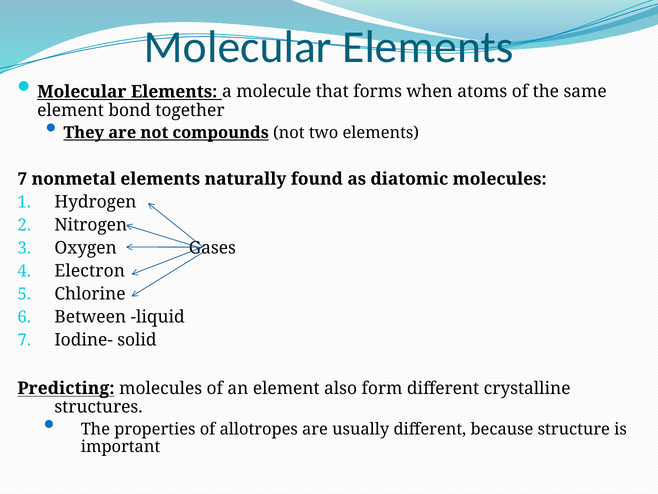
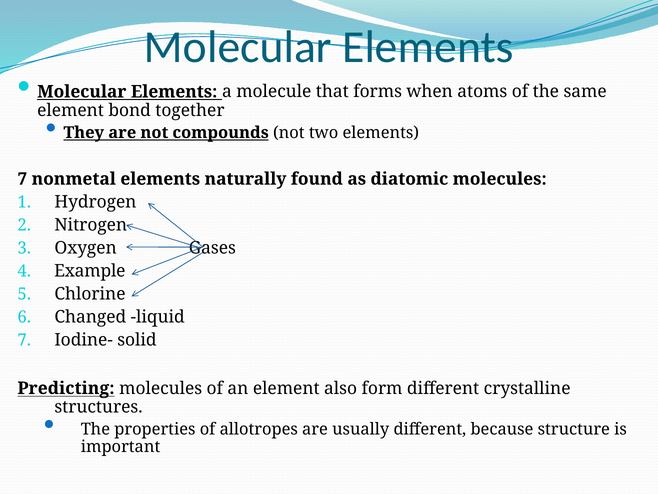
Electron: Electron -> Example (90, 271)
Between: Between -> Changed (90, 317)
